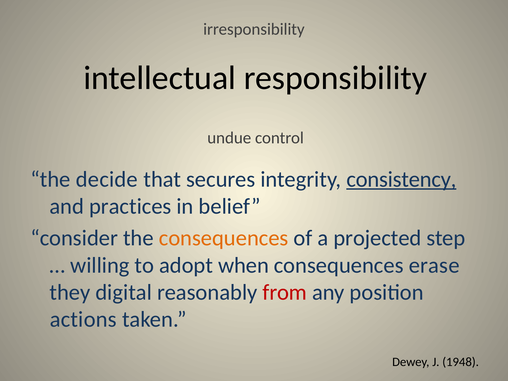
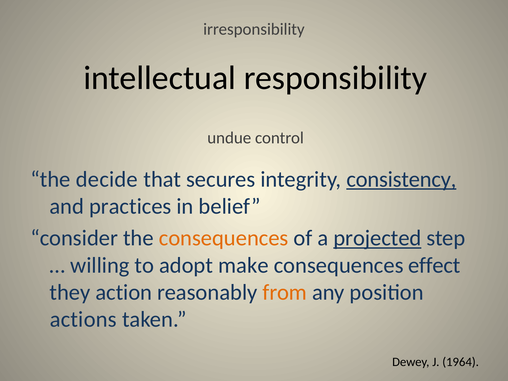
projected underline: none -> present (377, 238)
when: when -> make (243, 265)
erase: erase -> effect (434, 265)
digital: digital -> action (124, 292)
from colour: red -> orange (285, 292)
1948: 1948 -> 1964 (461, 362)
